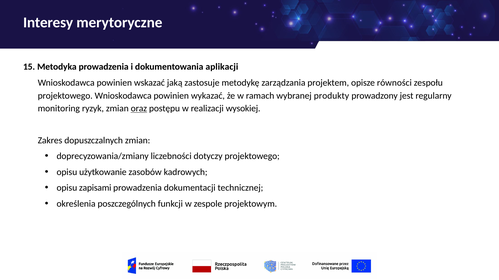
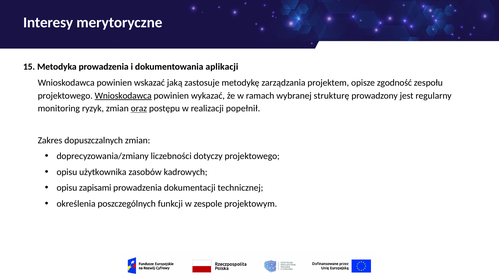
równości: równości -> zgodność (394, 83)
Wnioskodawca underline: none -> present (123, 96)
produkty: produkty -> strukturę (332, 96)
wysokiej: wysokiej -> popełnił (243, 109)
użytkowanie: użytkowanie -> użytkownika (103, 172)
